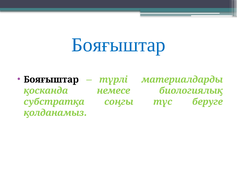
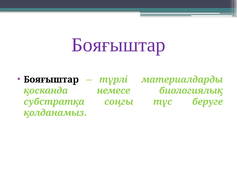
Бояғыштар colour: blue -> purple (118, 45)
